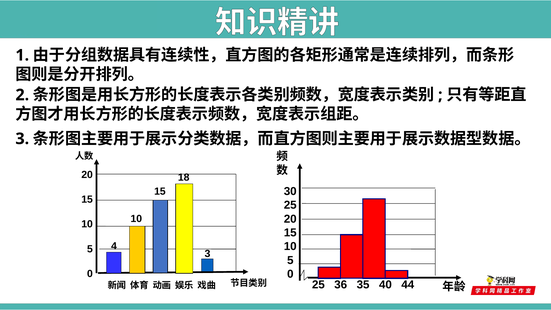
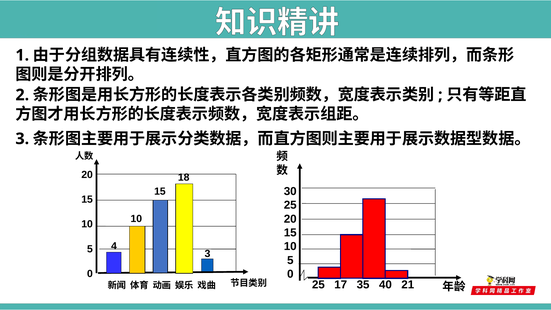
36: 36 -> 17 (341, 285)
44: 44 -> 21 (408, 285)
